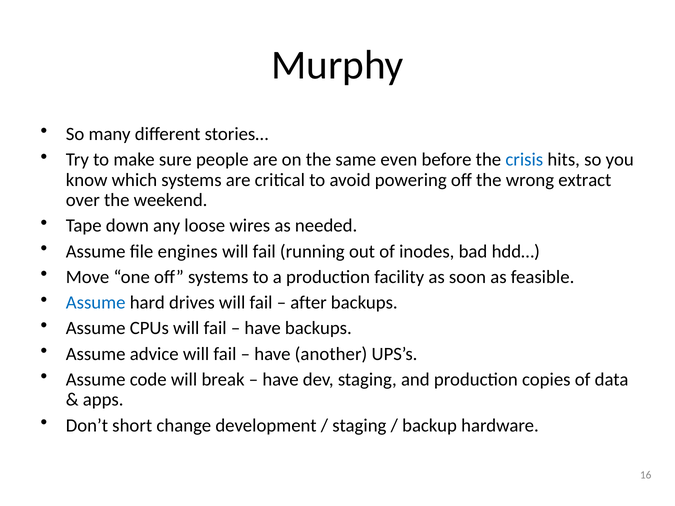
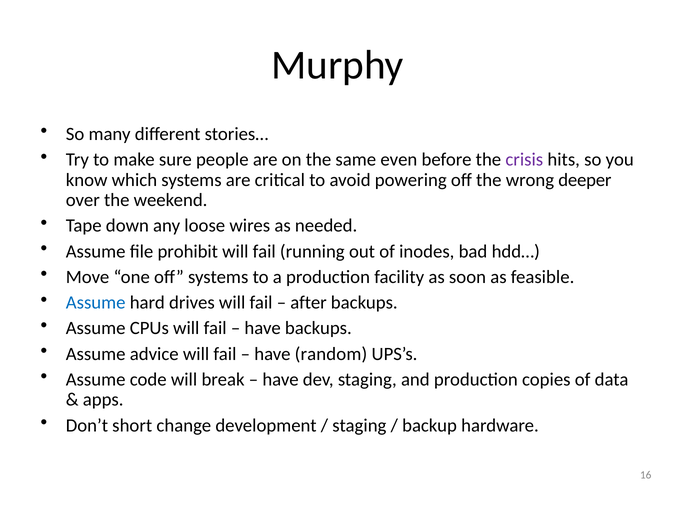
crisis colour: blue -> purple (524, 160)
extract: extract -> deeper (585, 180)
engines: engines -> prohibit (188, 252)
another: another -> random (331, 354)
